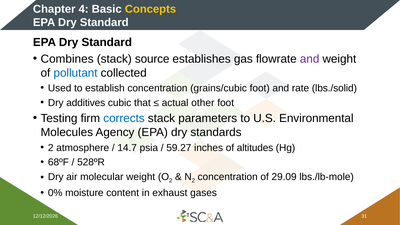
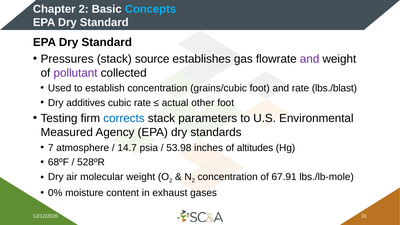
Chapter 4: 4 -> 2 (84, 9)
Concepts colour: yellow -> light blue (150, 9)
Combines: Combines -> Pressures (67, 59)
pollutant colour: blue -> purple (76, 73)
lbs./solid: lbs./solid -> lbs./blast (334, 88)
cubic that: that -> rate (142, 103)
Molecules: Molecules -> Measured (67, 132)
2: 2 -> 7 (51, 148)
59.27: 59.27 -> 53.98 (179, 148)
29.09: 29.09 -> 67.91 (284, 177)
